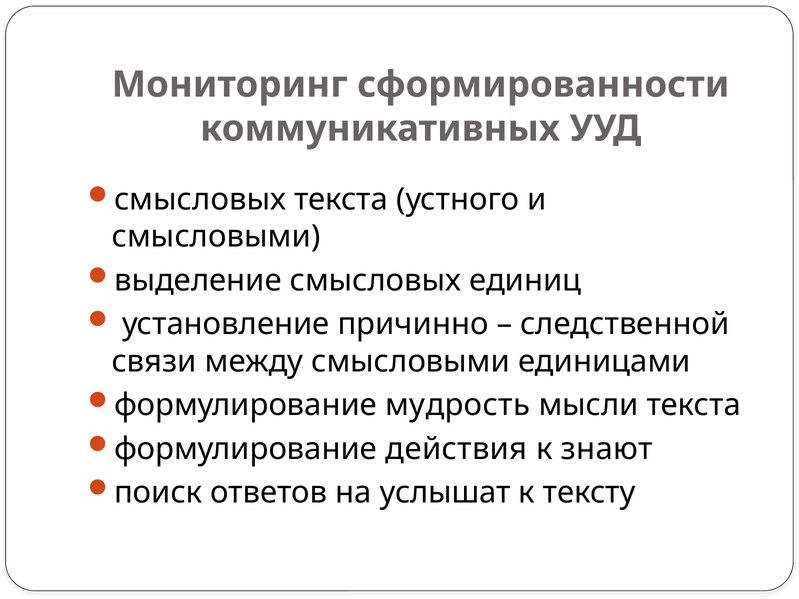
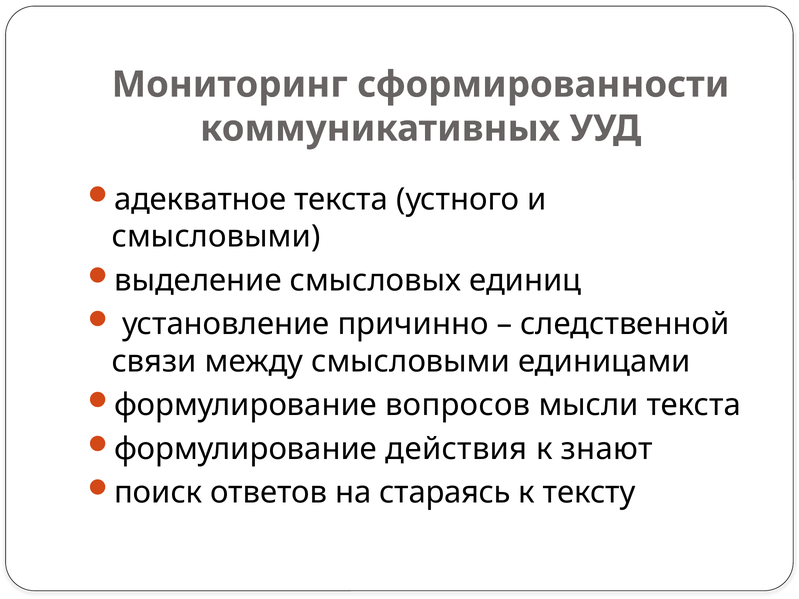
смысловых: смысловых -> адекватное (200, 200)
мудрость: мудрость -> вопросов (458, 405)
услышат: услышат -> стараясь (445, 493)
